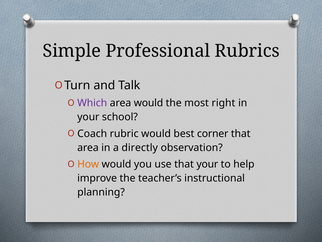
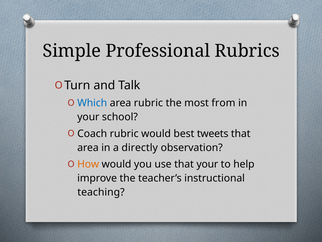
Which colour: purple -> blue (92, 103)
area would: would -> rubric (148, 103)
right: right -> from (223, 103)
corner: corner -> tweets (213, 133)
planning: planning -> teaching (101, 192)
